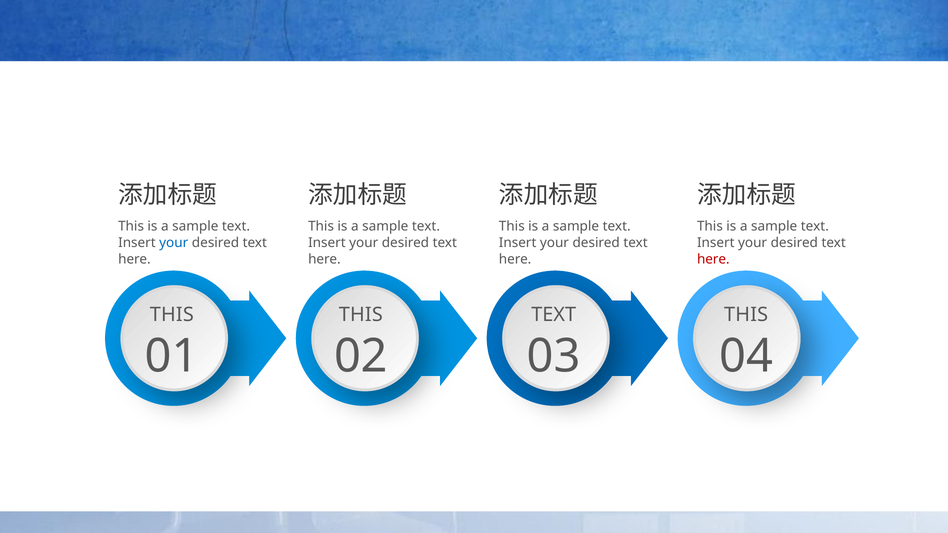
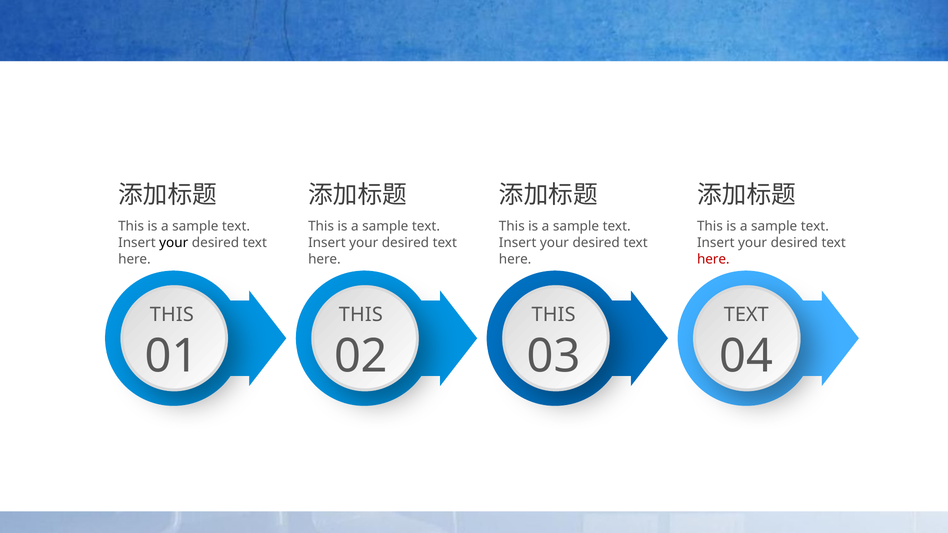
your colour: blue -> black (174, 243)
TEXT: TEXT -> THIS (554, 315)
THIS: THIS -> TEXT (746, 315)
